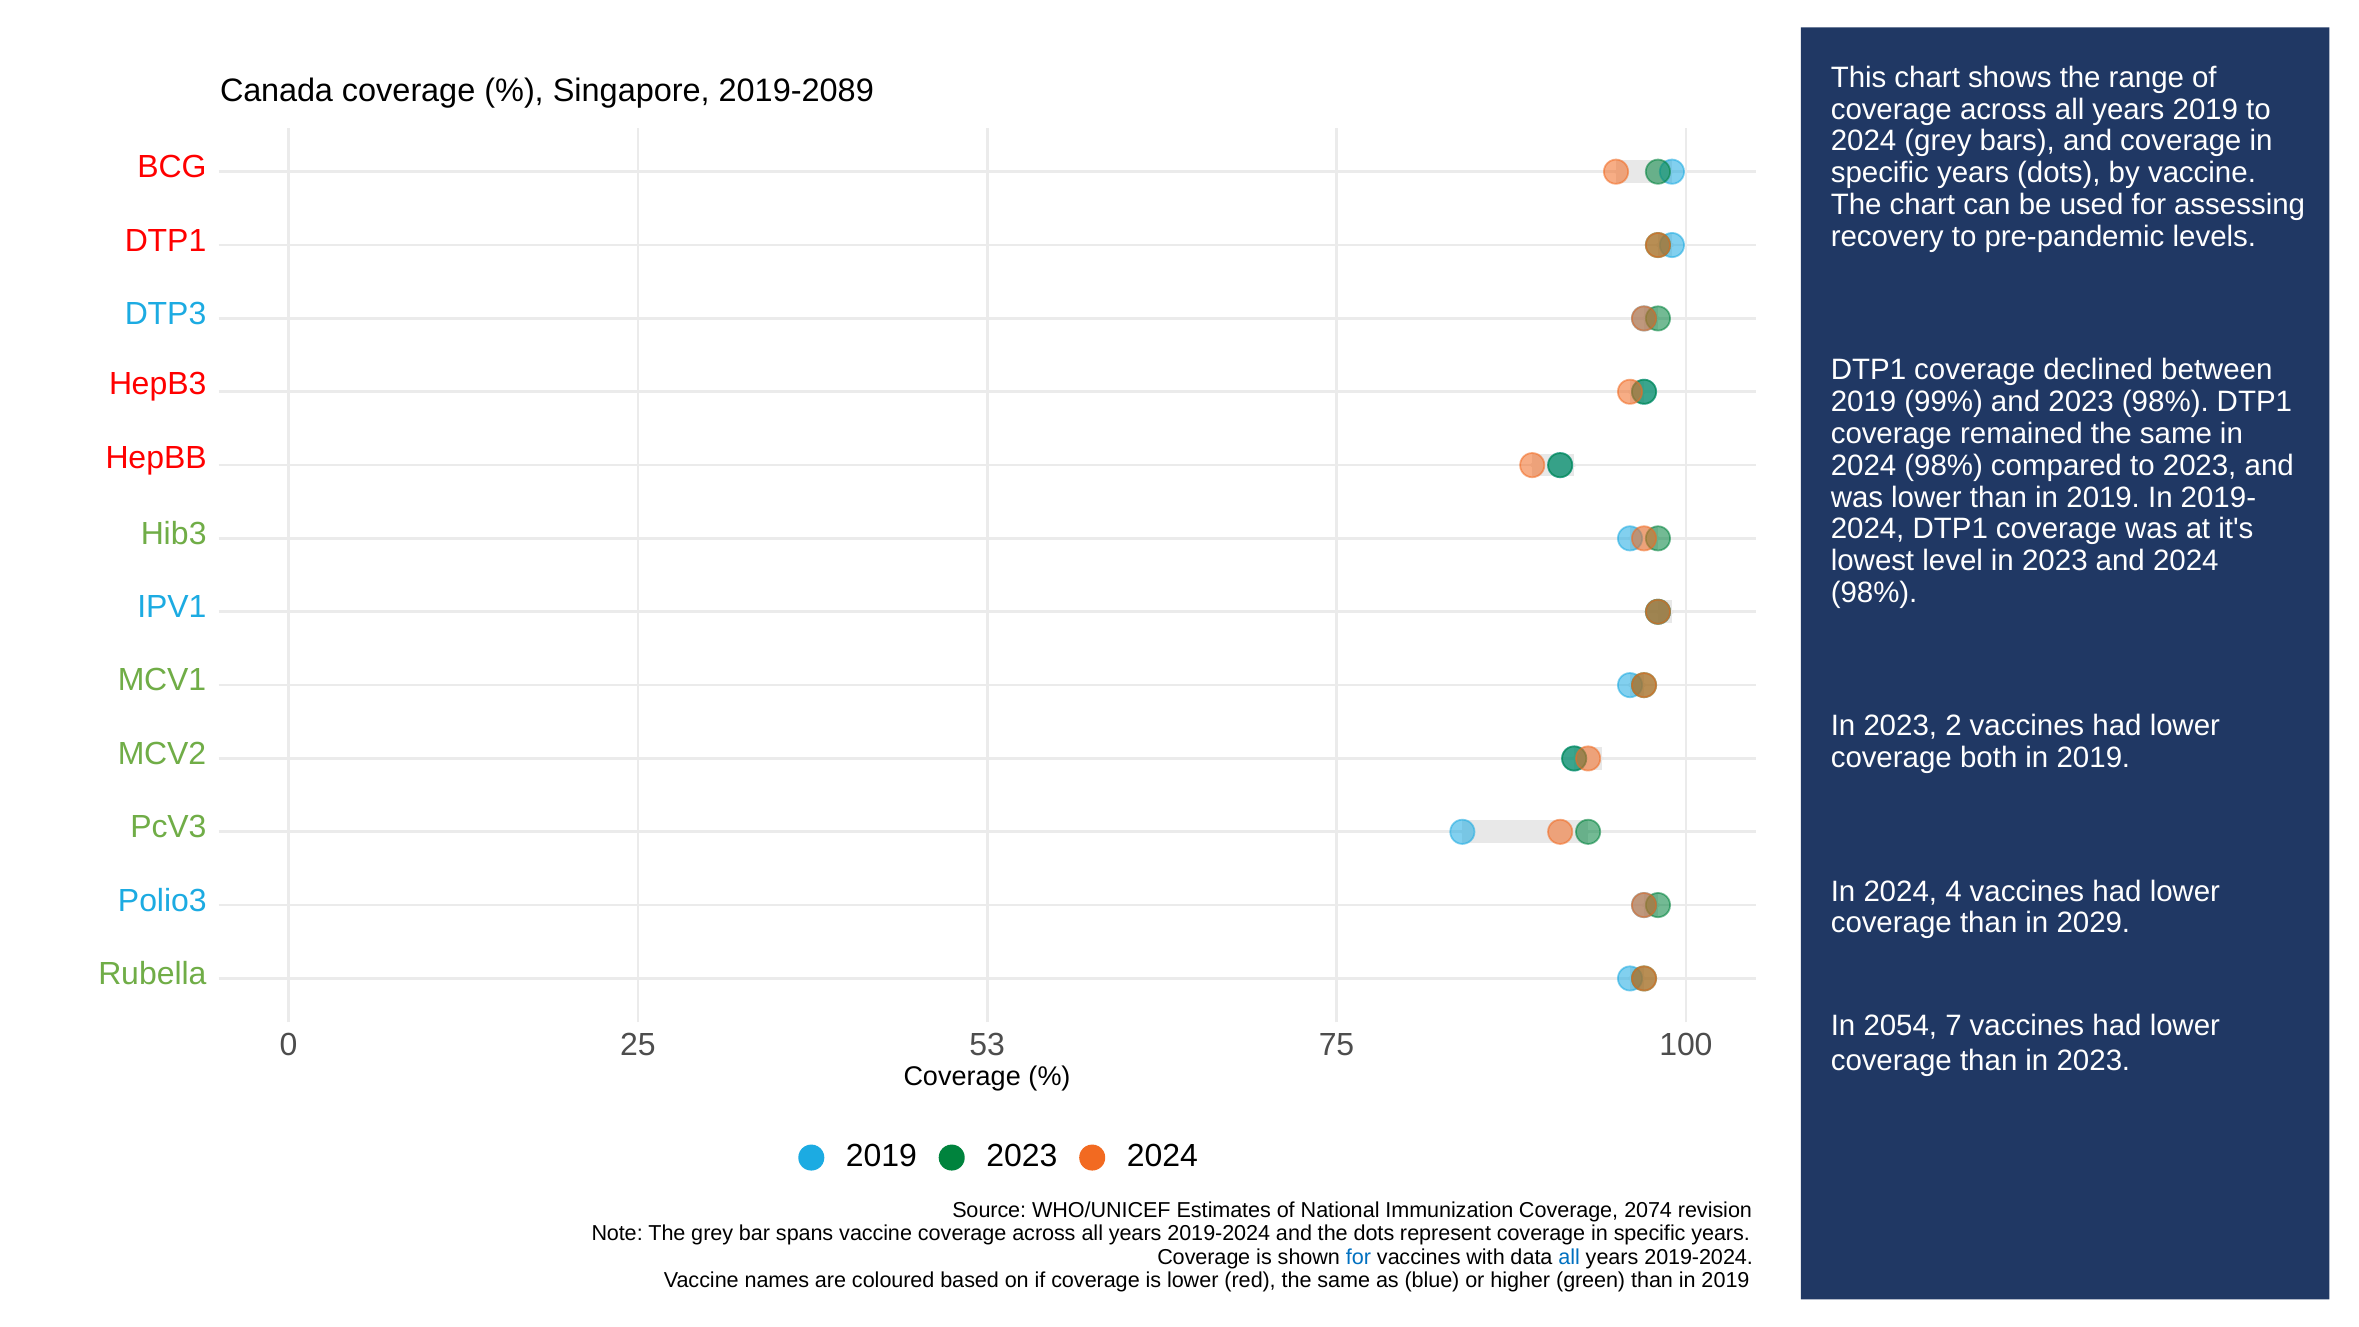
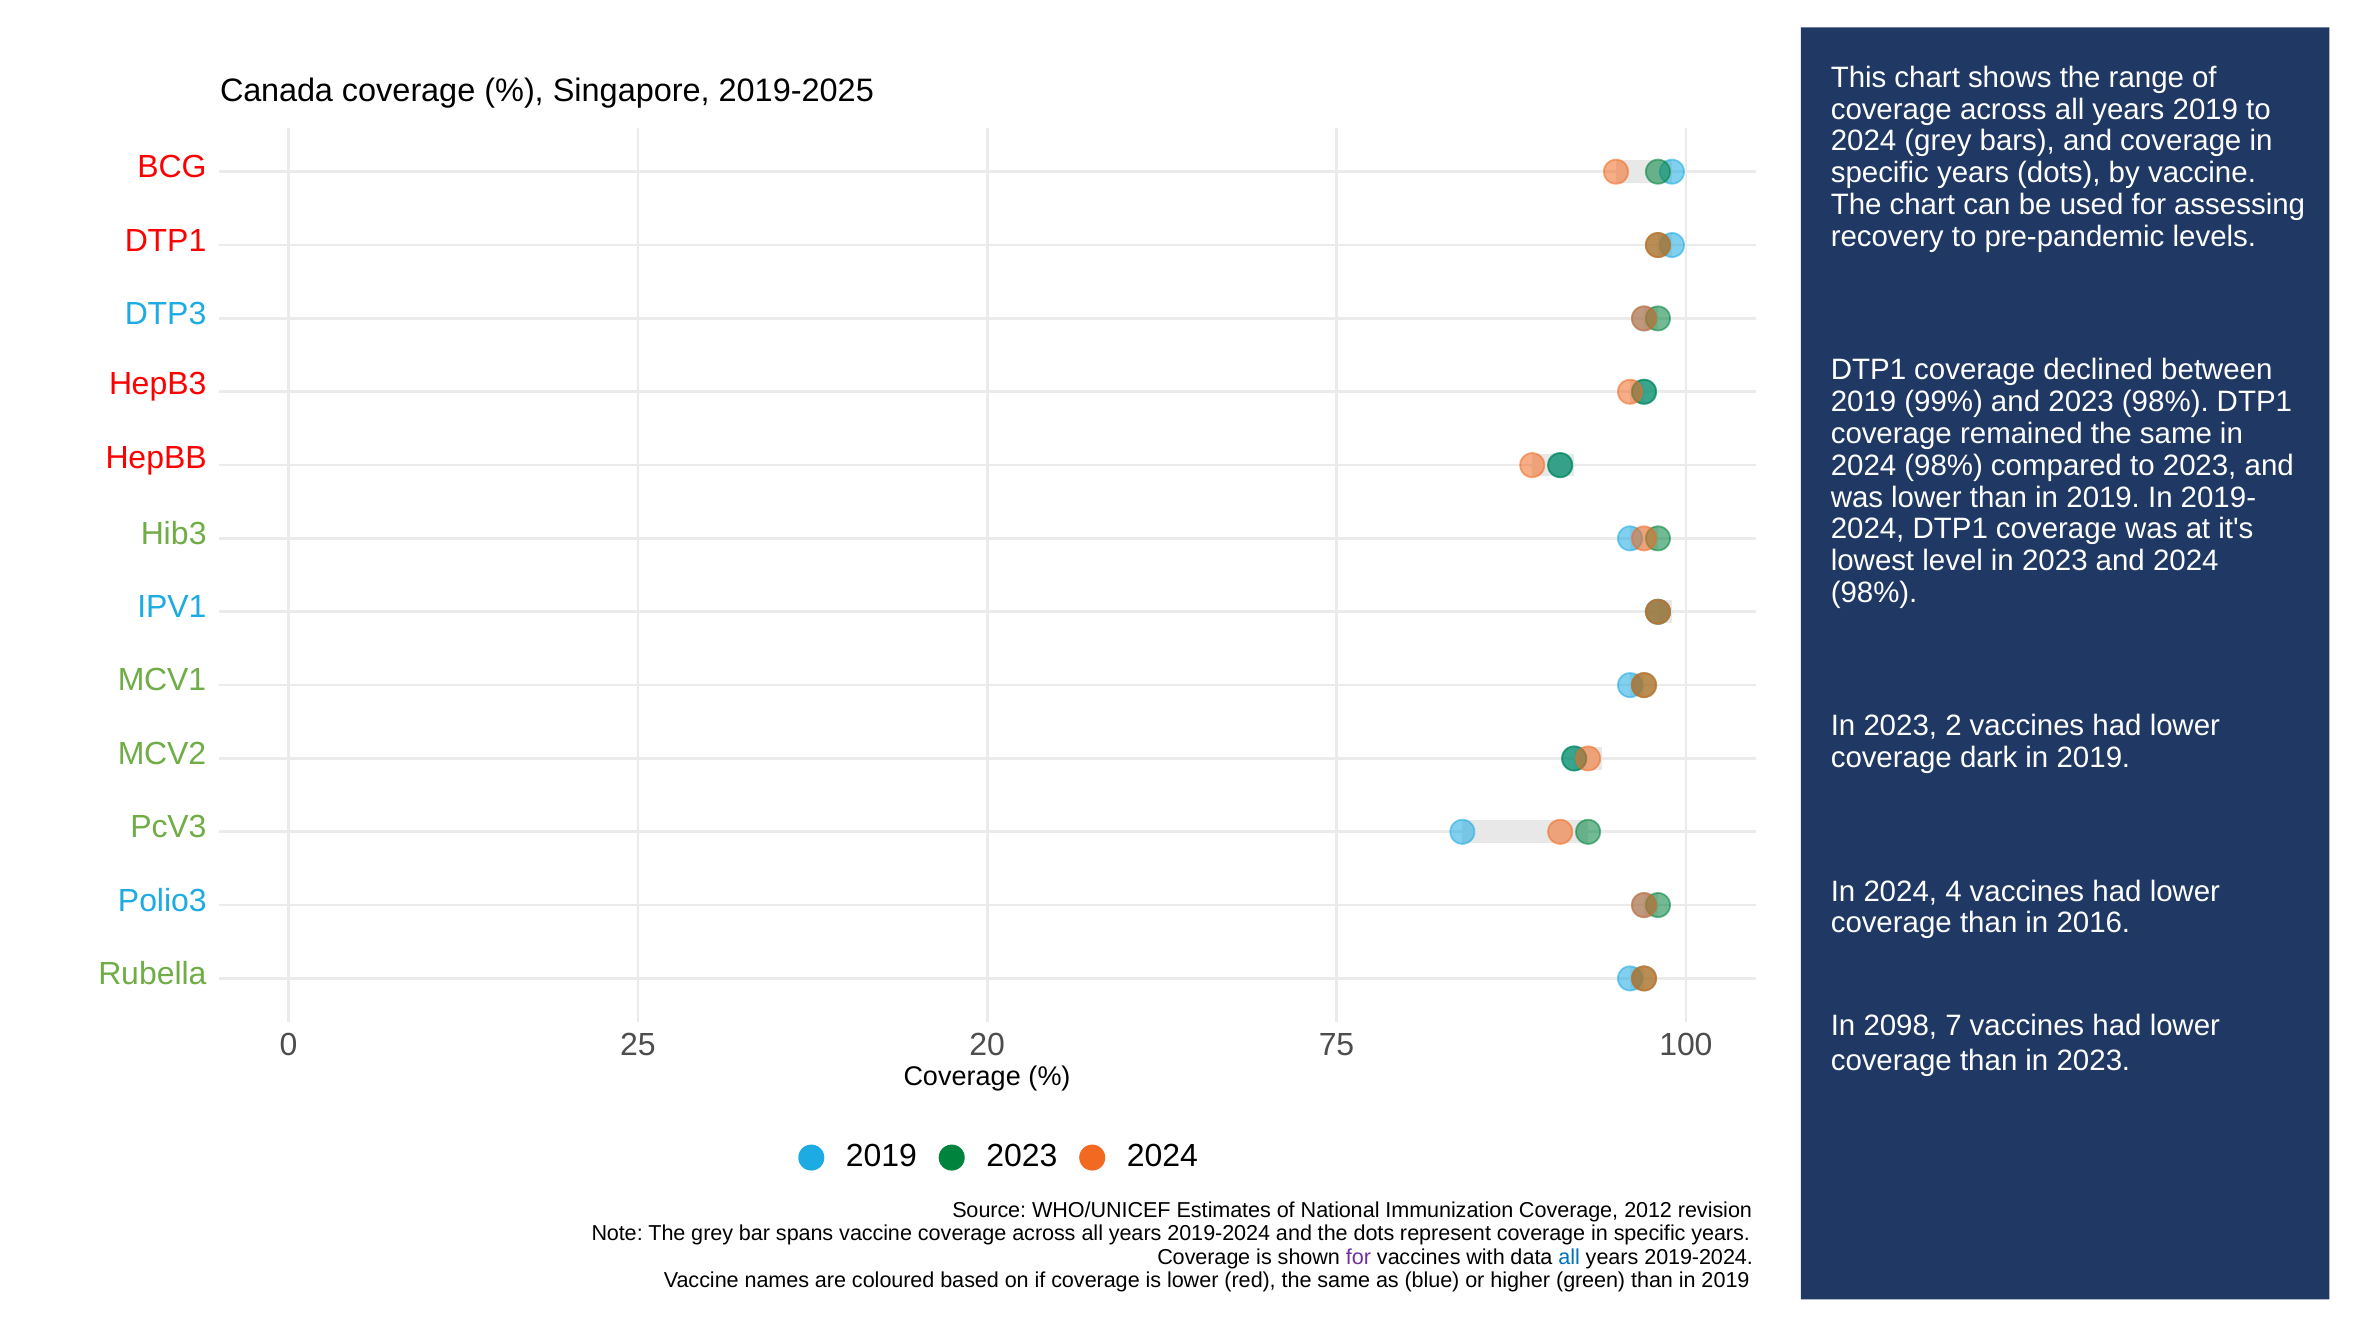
2019-2089: 2019-2089 -> 2019-2025 (796, 91)
both: both -> dark (1989, 758)
2029: 2029 -> 2016 (2093, 923)
2054: 2054 -> 2098 (1900, 1026)
53: 53 -> 20 (987, 1045)
2074: 2074 -> 2012 (1648, 1210)
for colour: blue -> purple (1358, 1257)
